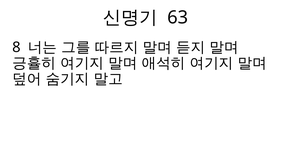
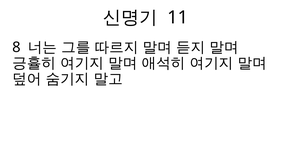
63: 63 -> 11 (178, 18)
